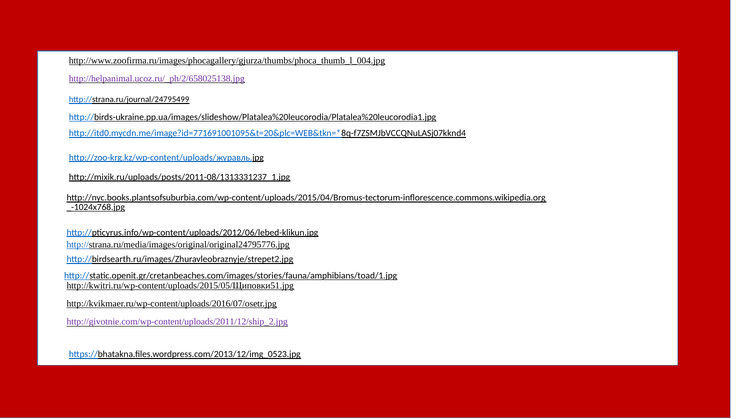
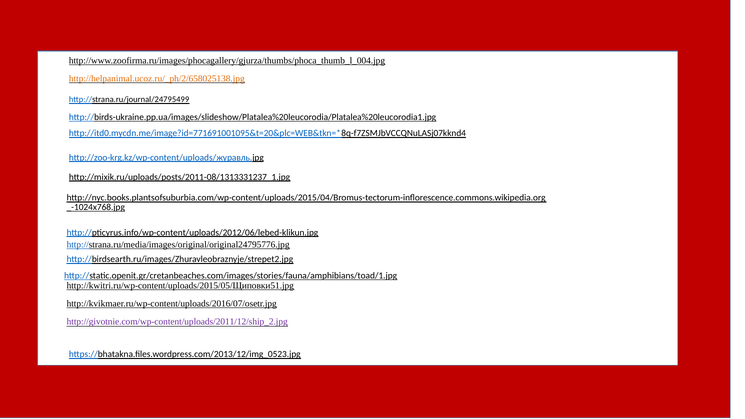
http://helpanimal.ucoz.ru/_ph/2/658025138.jpg colour: purple -> orange (157, 79)
